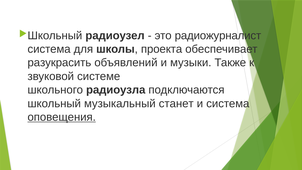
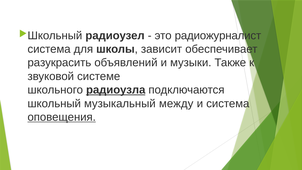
проекта: проекта -> зависит (162, 49)
радиоузла underline: none -> present (116, 90)
станет: станет -> между (176, 103)
